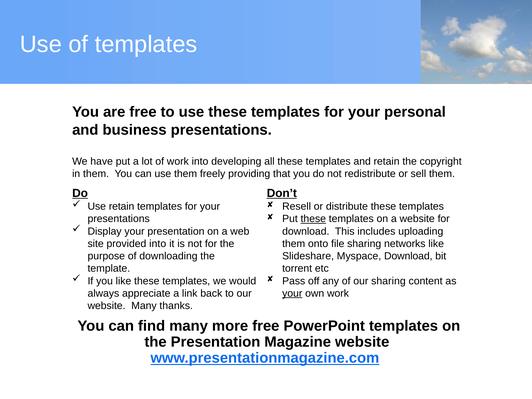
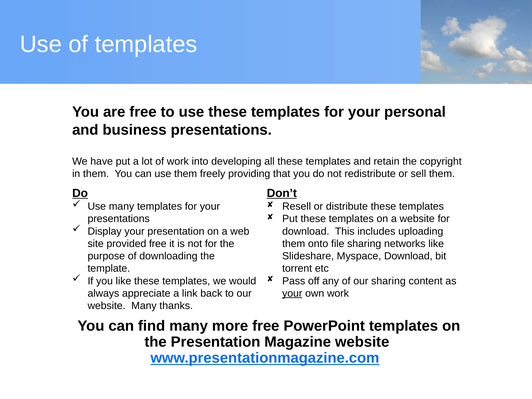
Use retain: retain -> many (122, 206)
these underline: present -> none (313, 219)
provided into: into -> free (158, 244)
